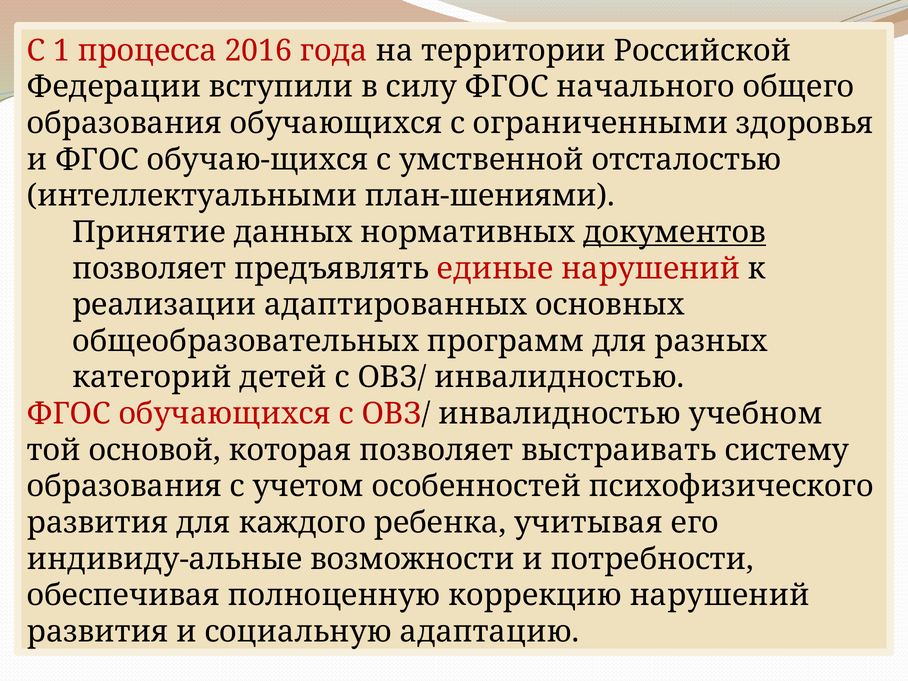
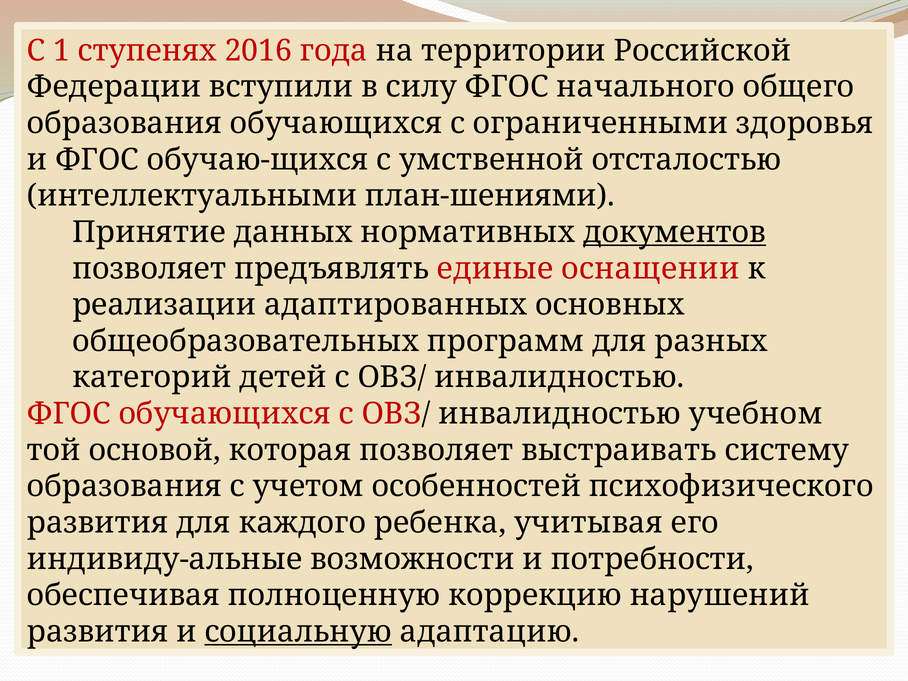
процесса: процесса -> ступенях (147, 51)
единые нарушений: нарушений -> оснащении (650, 269)
социальную underline: none -> present (298, 632)
